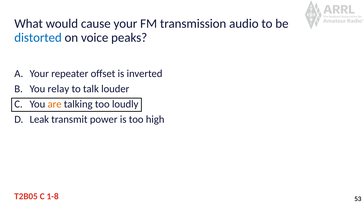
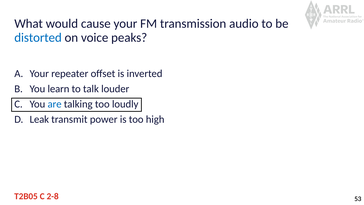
relay: relay -> learn (58, 89)
are colour: orange -> blue (55, 104)
1-8: 1-8 -> 2-8 (53, 196)
